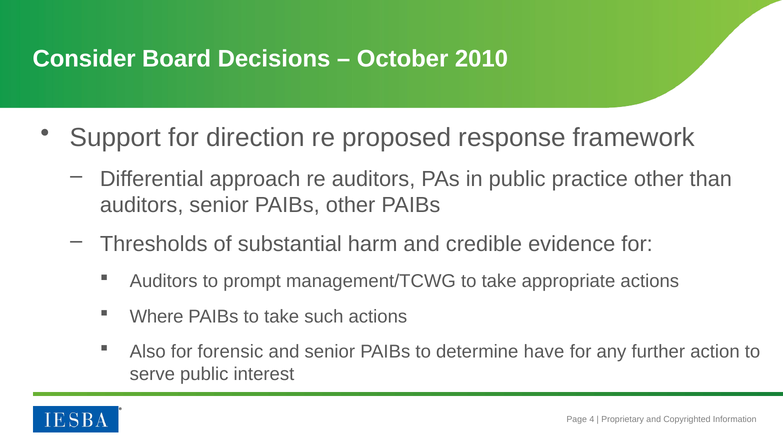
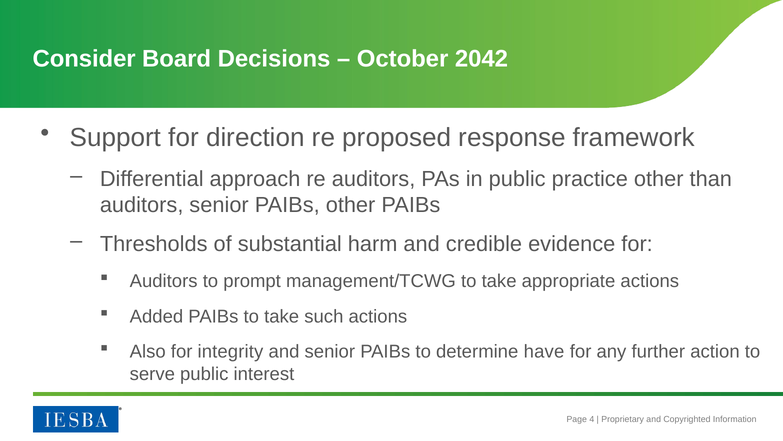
2010: 2010 -> 2042 (481, 59)
Where: Where -> Added (156, 316)
forensic: forensic -> integrity (230, 351)
